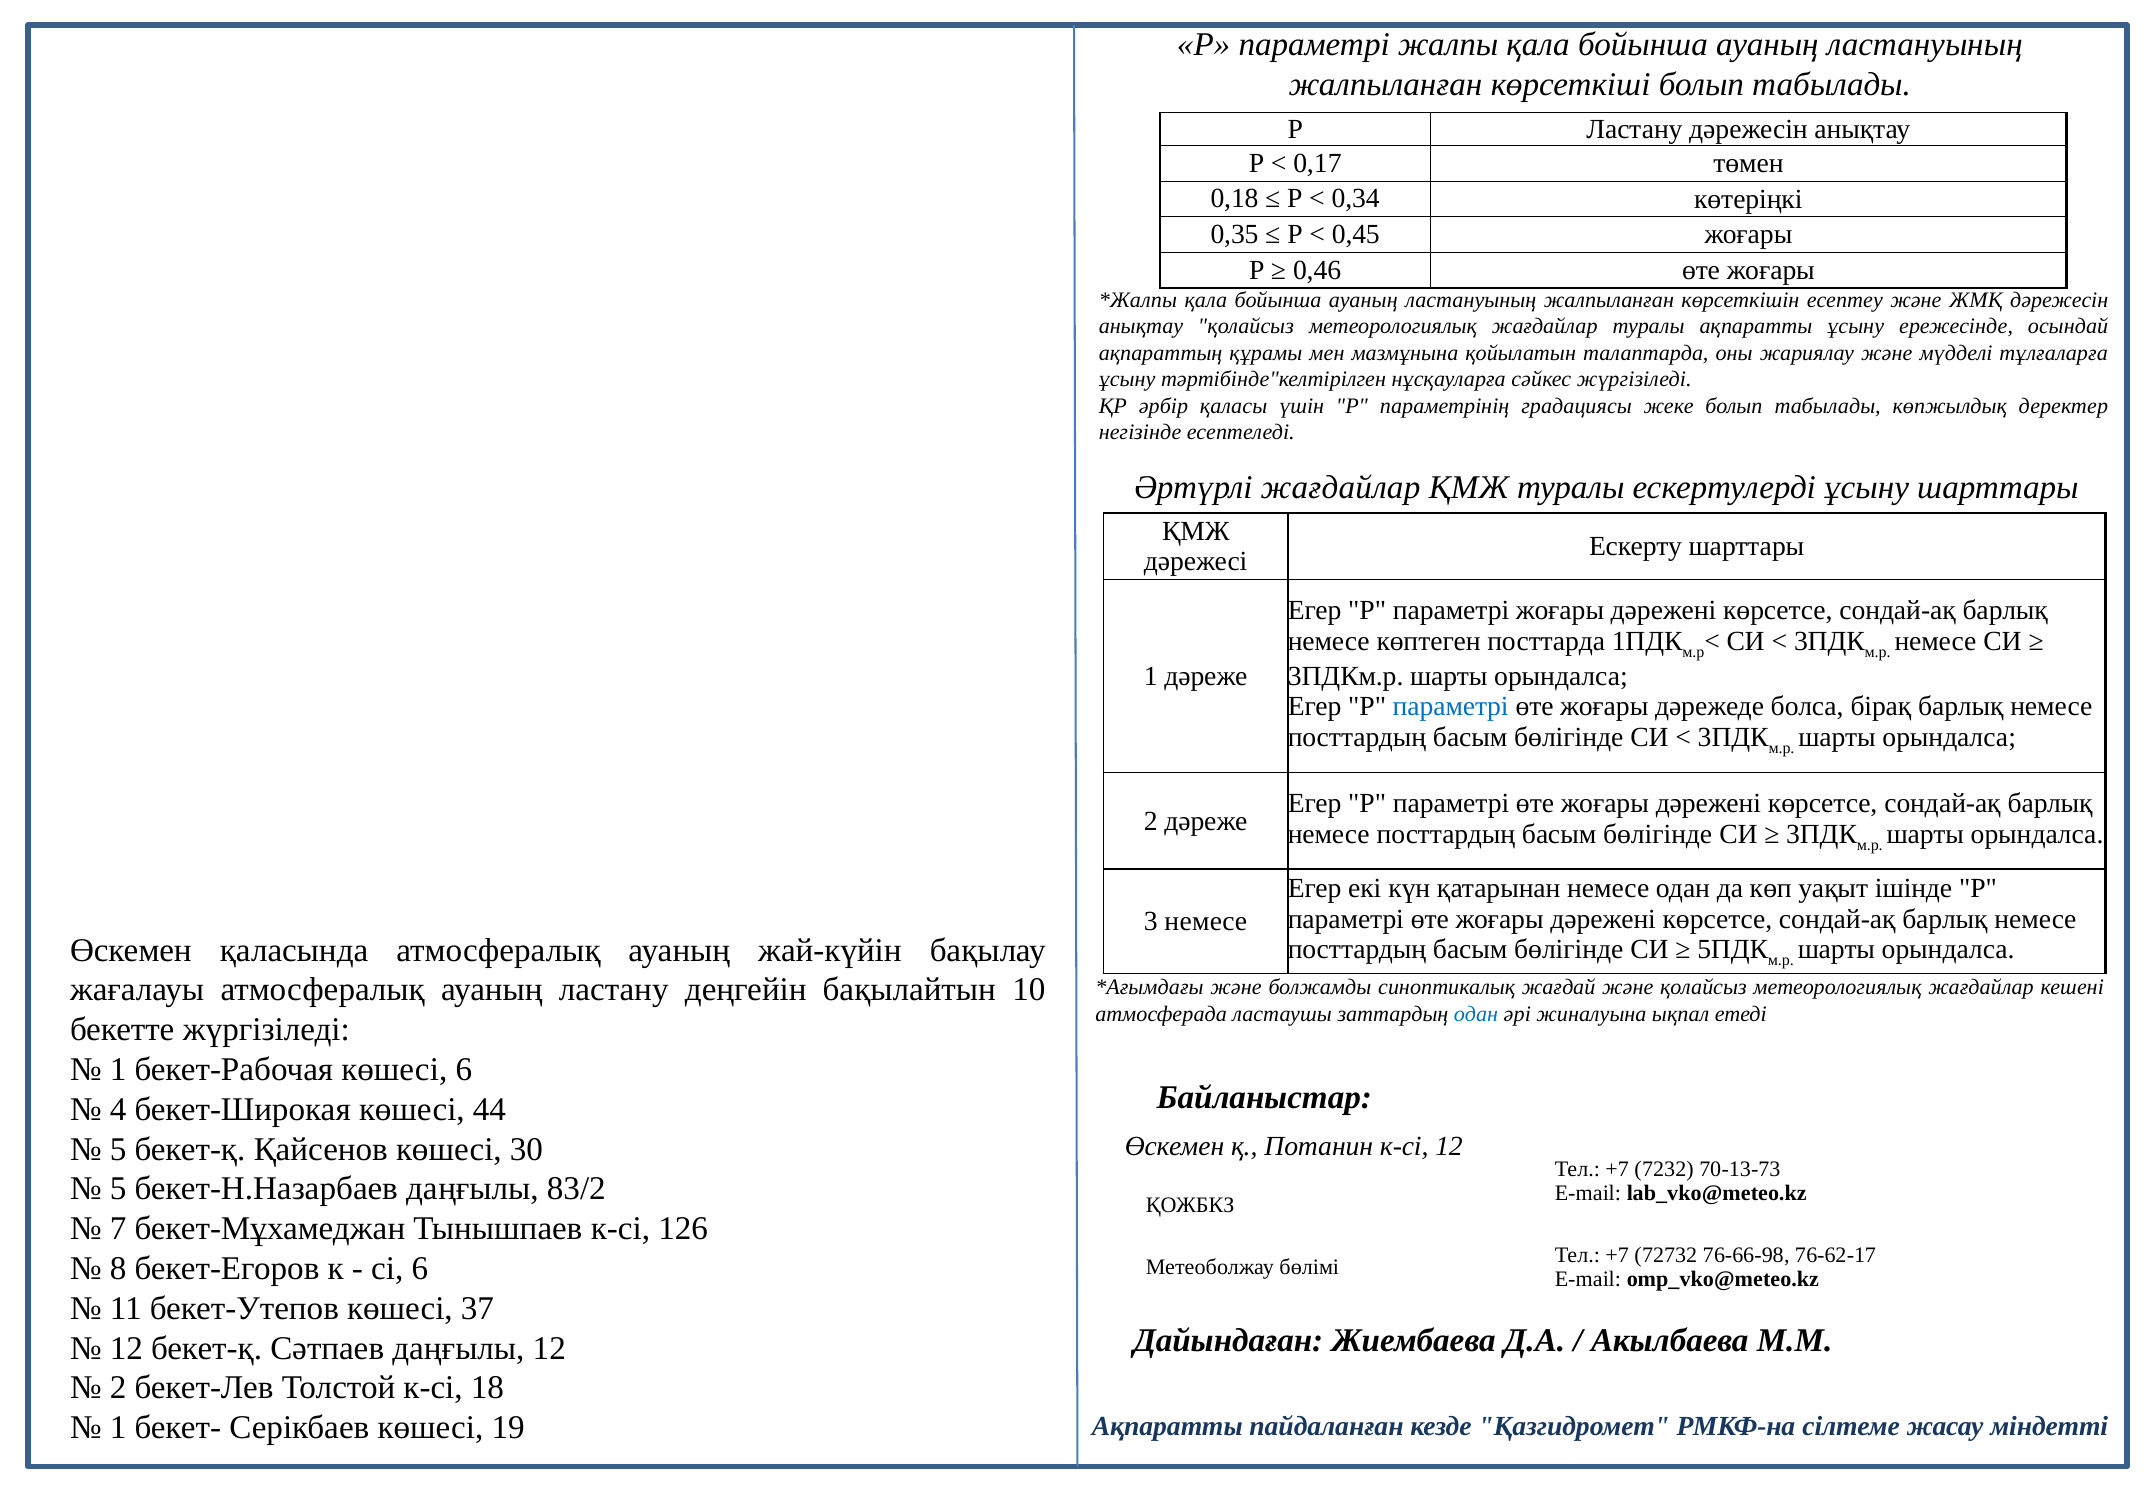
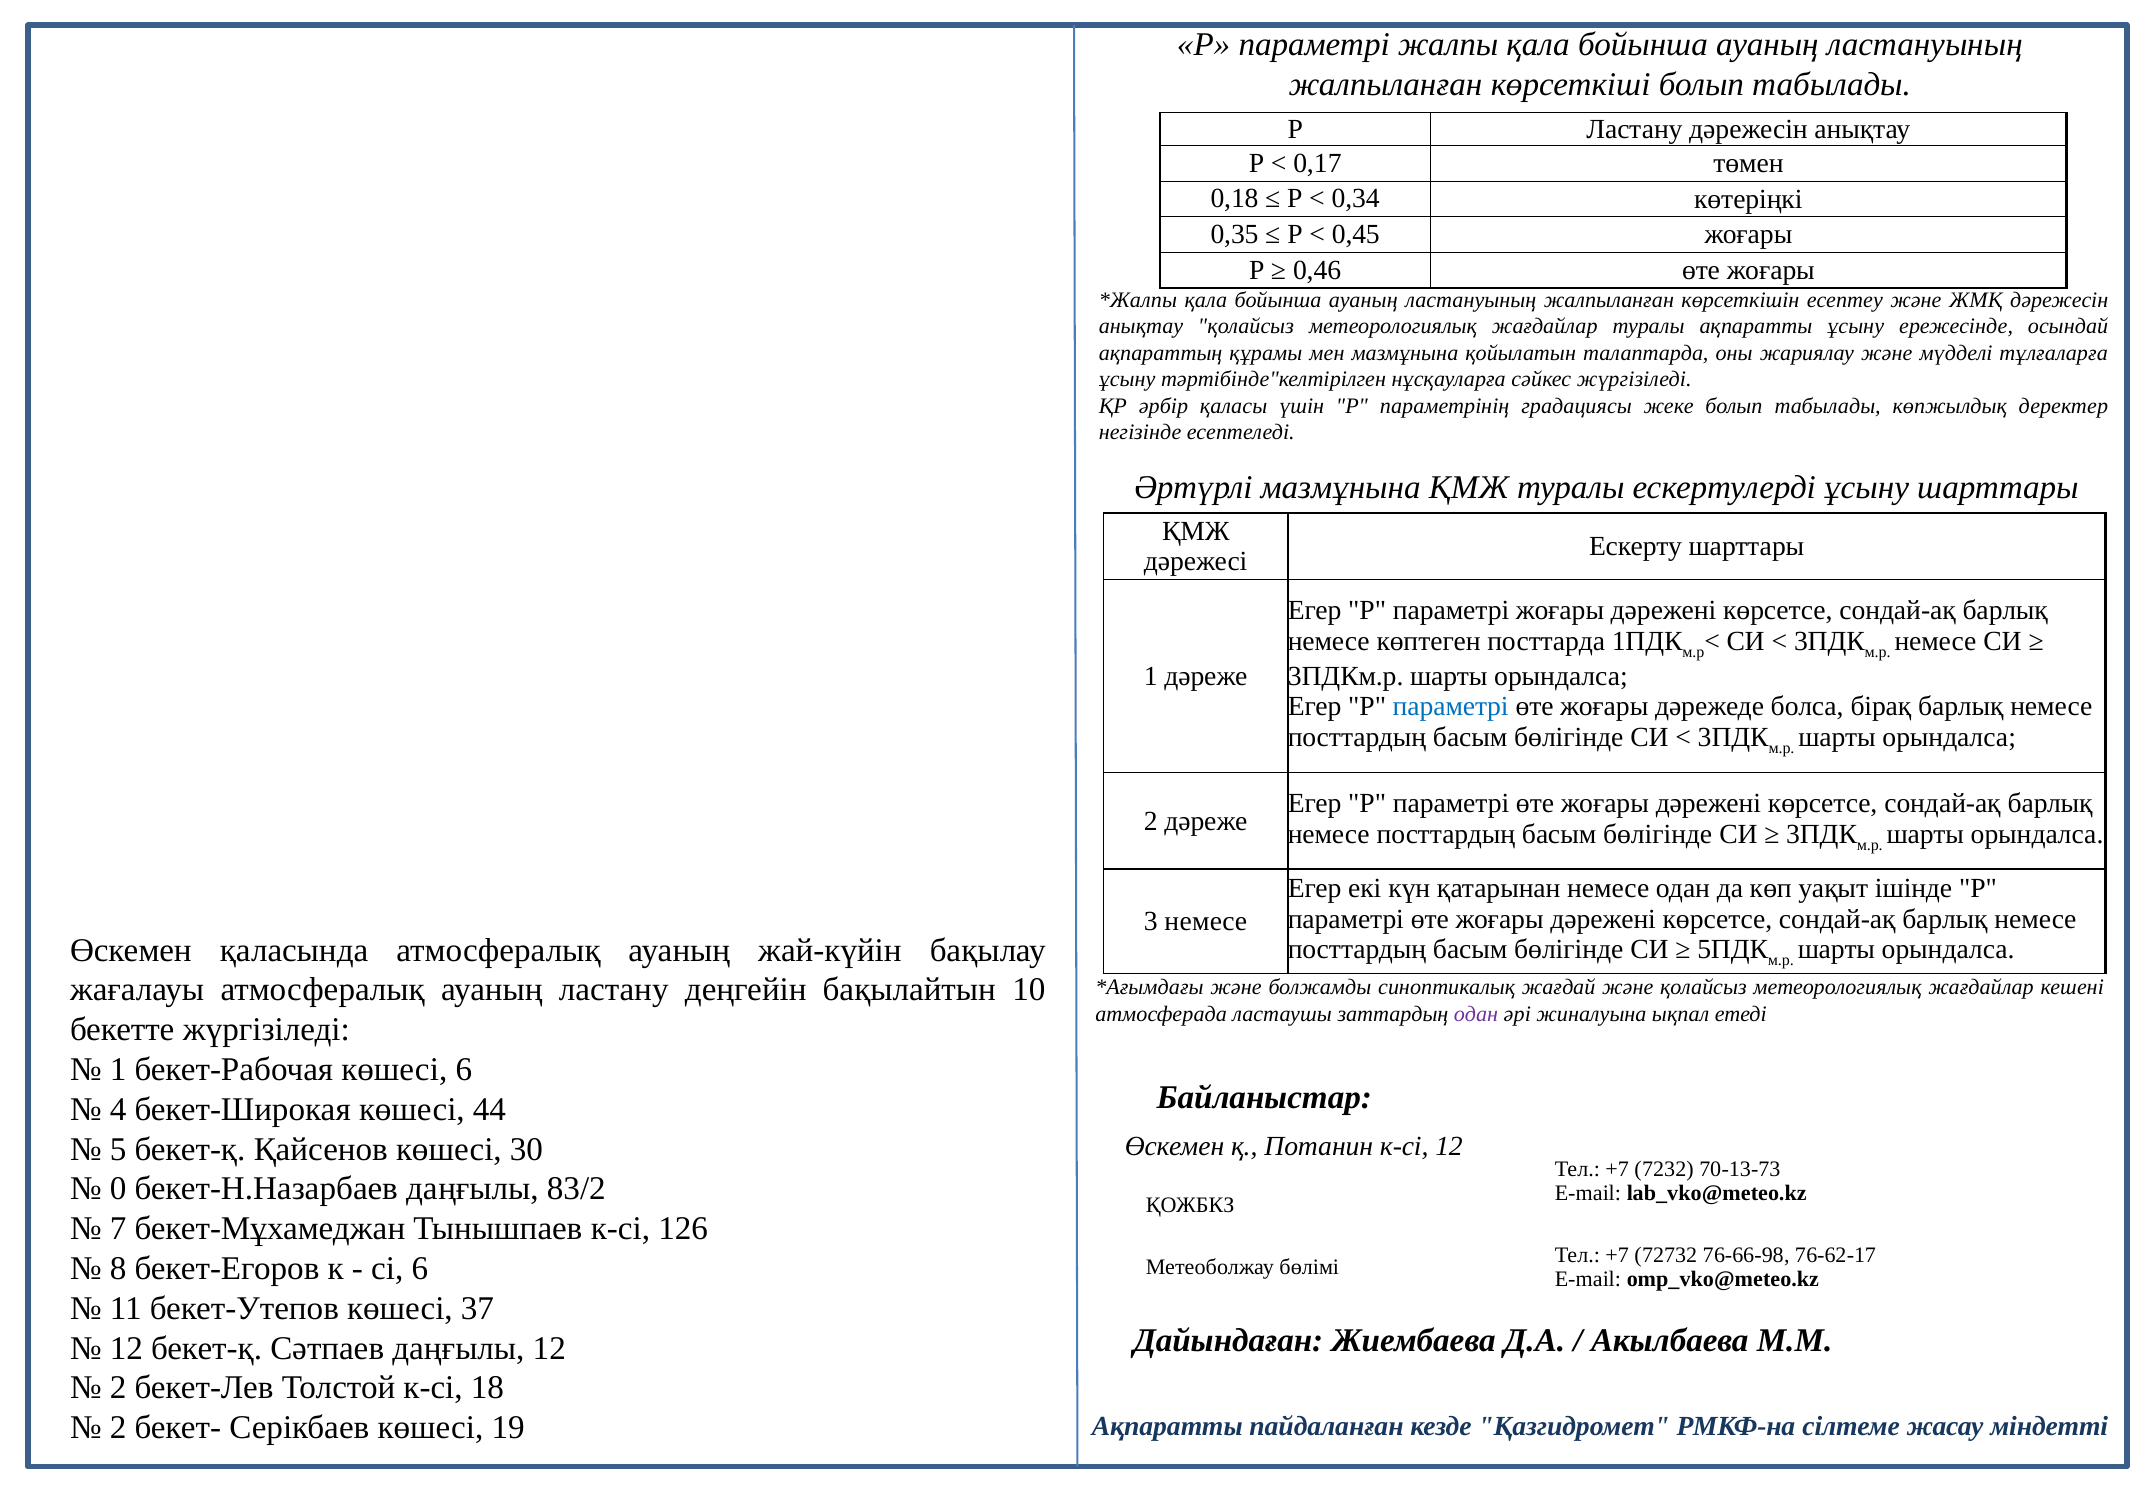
Әртүрлі жағдайлар: жағдайлар -> мазмұнына (1341, 488)
одан colour: blue -> purple (1476, 1014)
5: 5 -> 0 (118, 1189)
1: 1 -> 2 (118, 1428)
